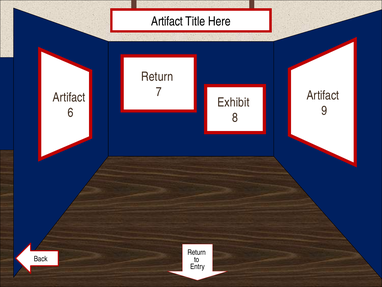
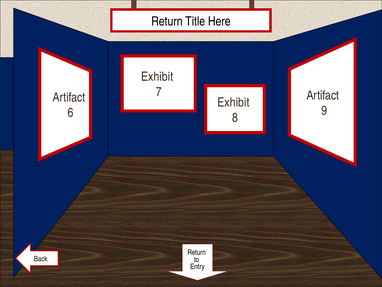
Artifact: Artifact -> Return (167, 21)
Return: Return -> Exhibit (157, 77)
